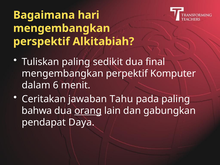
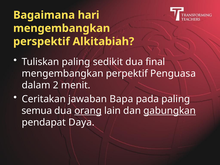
Komputer: Komputer -> Penguasa (173, 74)
6: 6 -> 2 (56, 85)
Tahu: Tahu -> Bapa (121, 99)
bahwa: bahwa -> semua (37, 111)
gabungkan underline: none -> present (170, 111)
